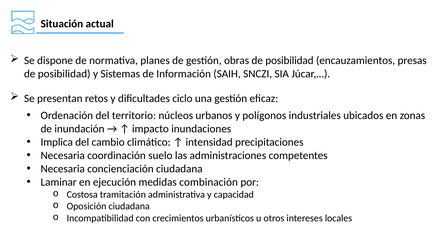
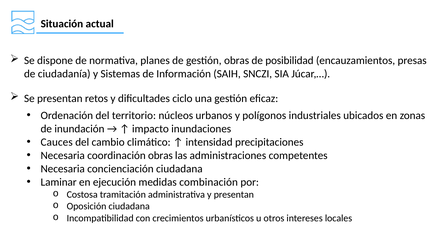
posibilidad: posibilidad -> ciudadanía (64, 74)
Implica: Implica -> Cauces (57, 142)
coordinación suelo: suelo -> obras (160, 155)
y capacidad: capacidad -> presentan (234, 194)
